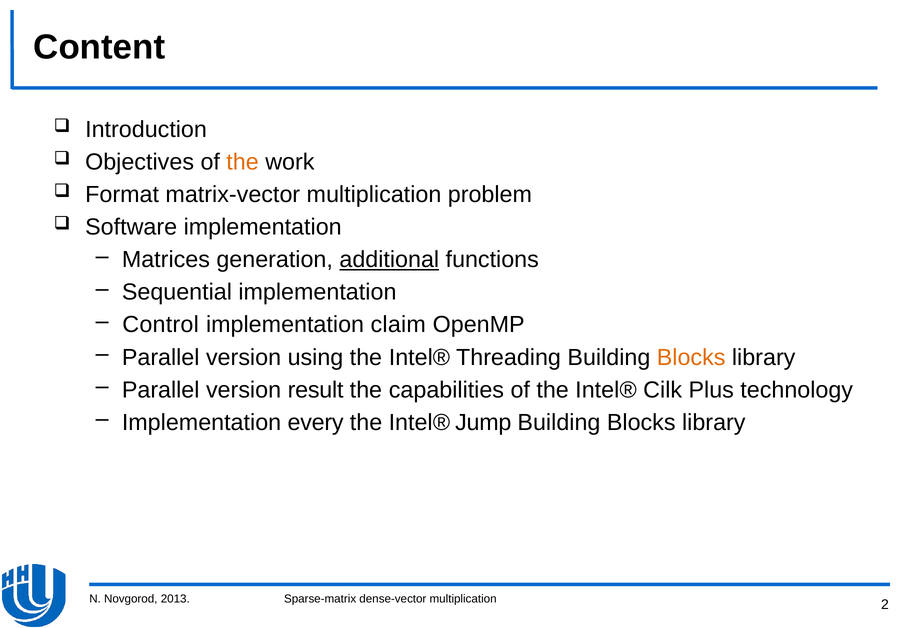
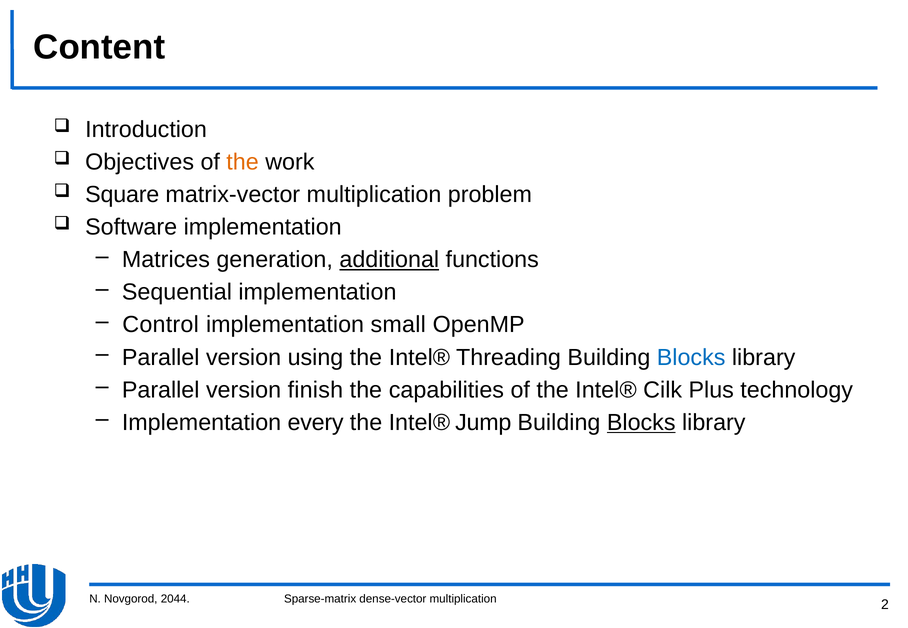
Format: Format -> Square (122, 195)
claim: claim -> small (398, 325)
Blocks colour: orange -> blue (691, 358)
result: result -> finish (315, 390)
Blocks underline: none -> present (641, 423)
2013: 2013 -> 2044 (175, 599)
